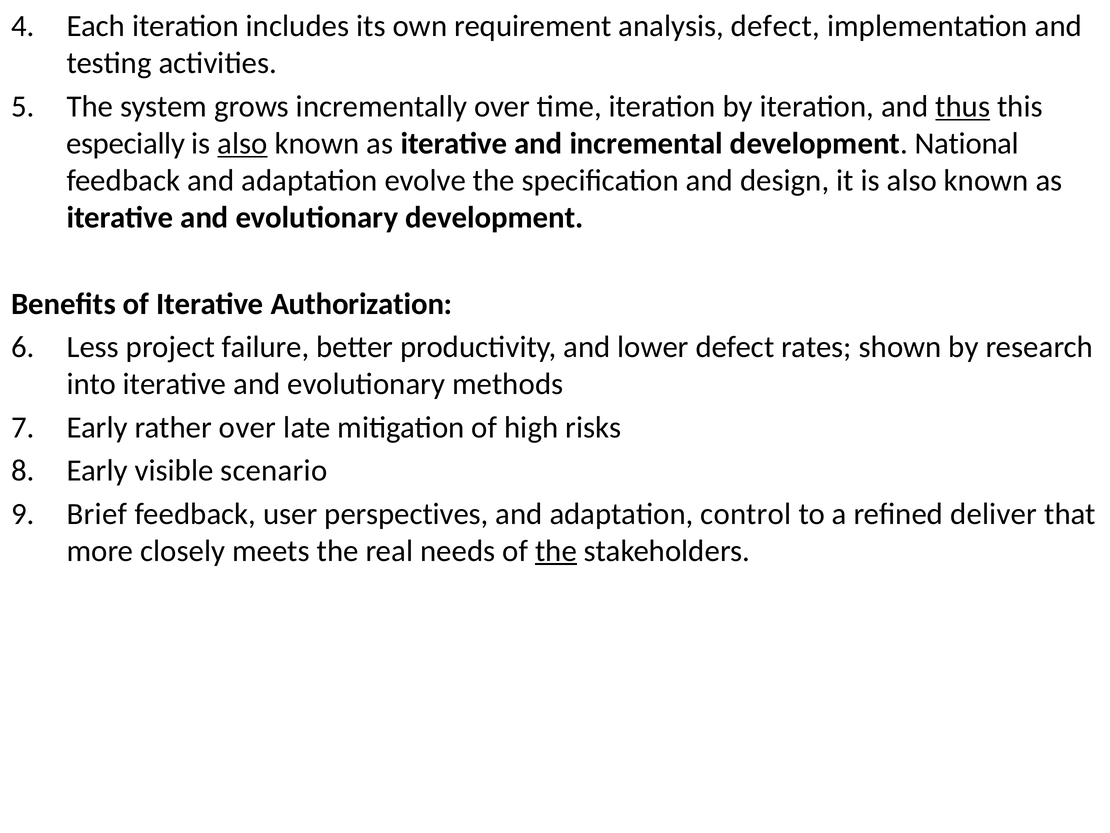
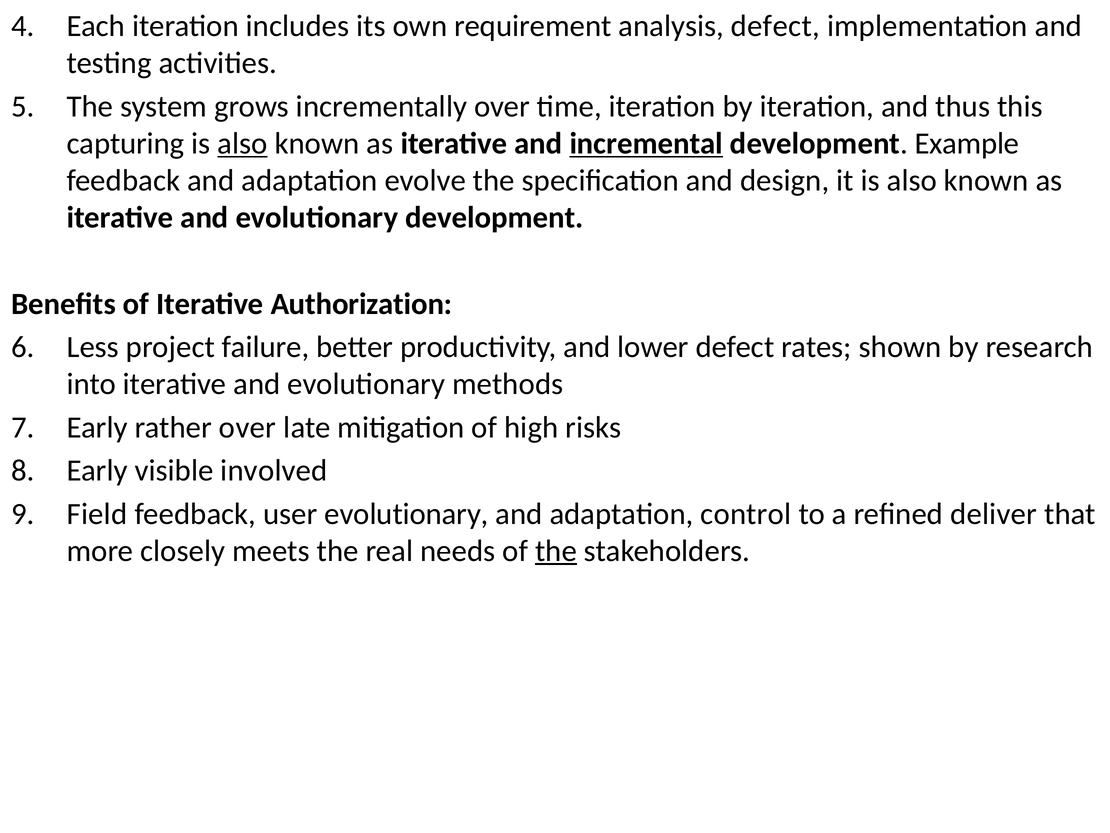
thus underline: present -> none (963, 106)
especially: especially -> capturing (126, 143)
incremental underline: none -> present (646, 143)
National: National -> Example (967, 143)
scenario: scenario -> involved (274, 470)
Brief: Brief -> Field (97, 514)
user perspectives: perspectives -> evolutionary (406, 514)
